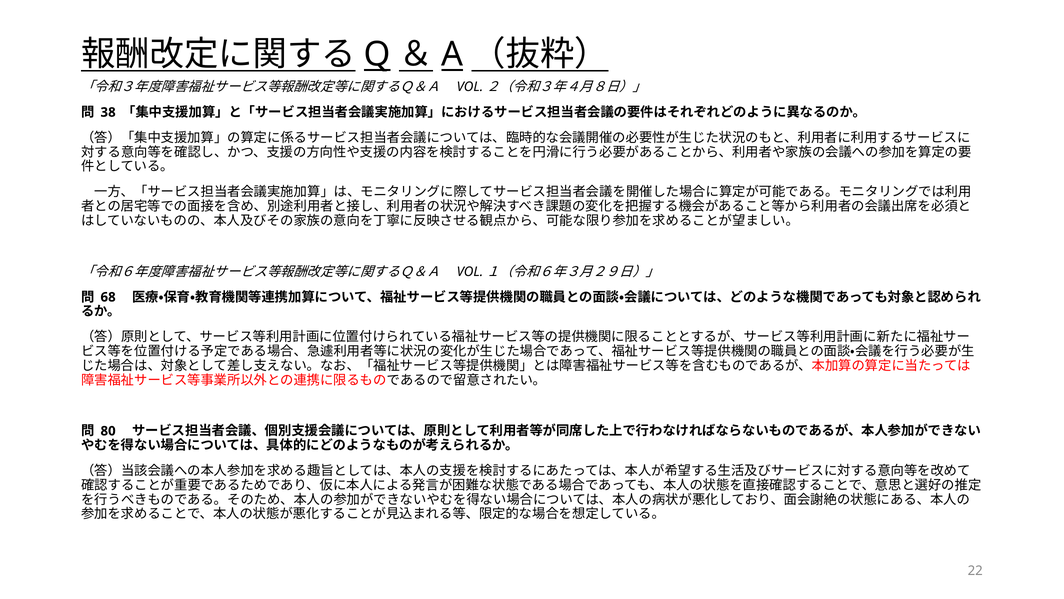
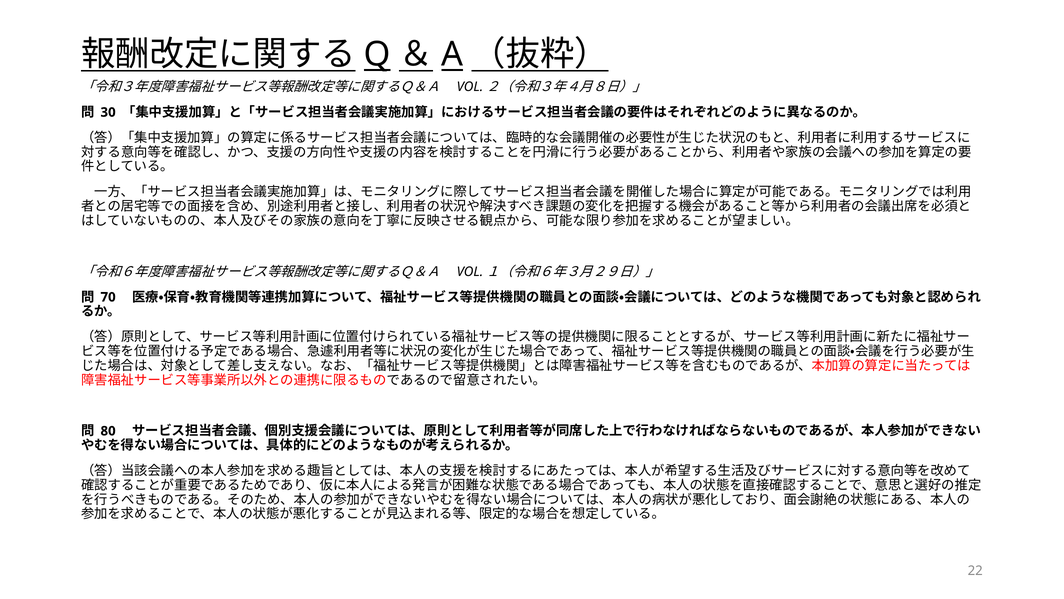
38: 38 -> 30 (108, 112)
68: 68 -> 70 (108, 297)
